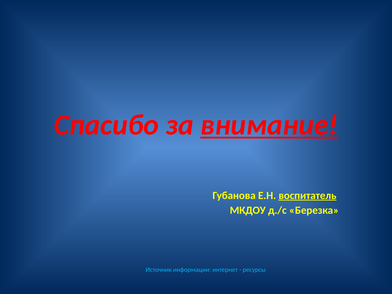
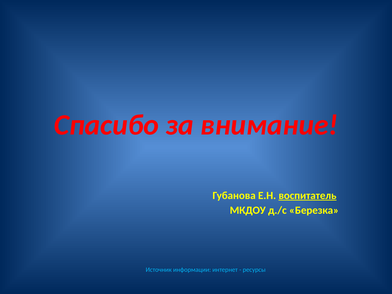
внимание underline: present -> none (269, 125)
